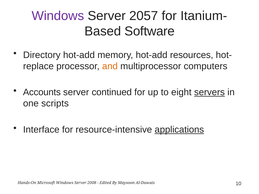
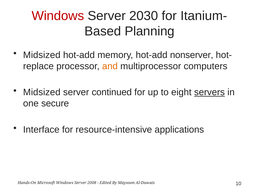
Windows colour: purple -> red (58, 16)
2057: 2057 -> 2030 (144, 16)
Software: Software -> Planning (150, 31)
Directory: Directory -> Midsized (42, 55)
resources: resources -> nonserver (192, 55)
Accounts: Accounts -> Midsized (42, 92)
scripts: scripts -> secure (55, 104)
applications underline: present -> none (179, 130)
